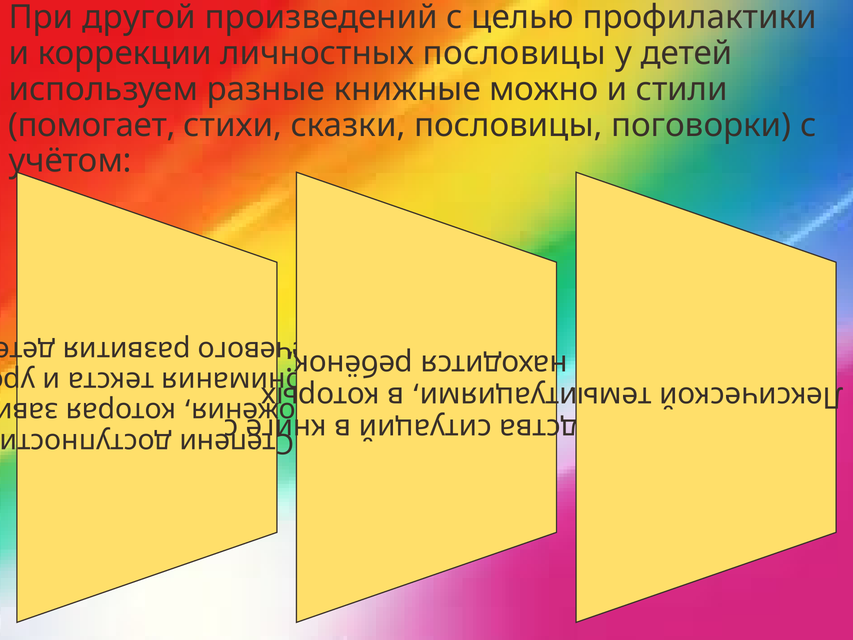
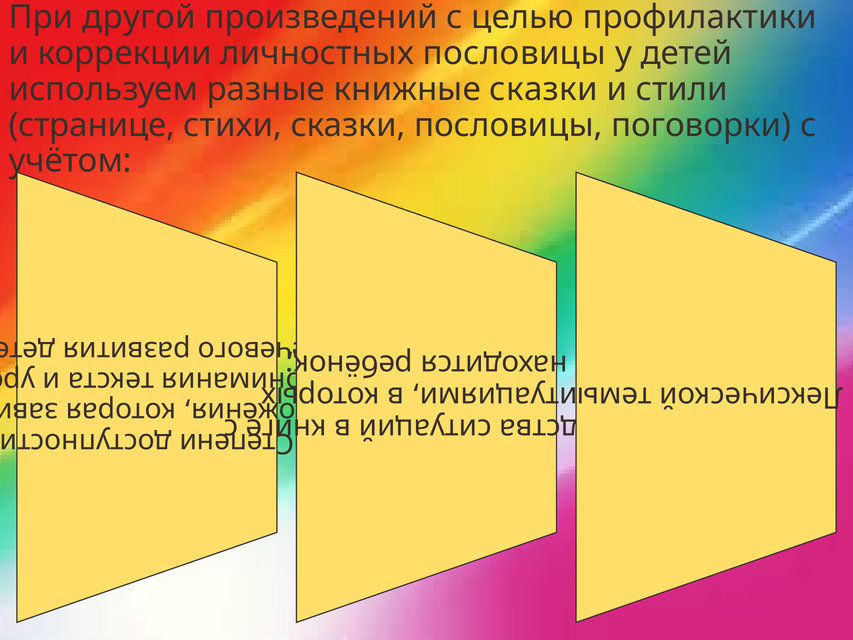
книжные можно: можно -> сказки (544, 89)
помогает: помогает -> странице (92, 125)
